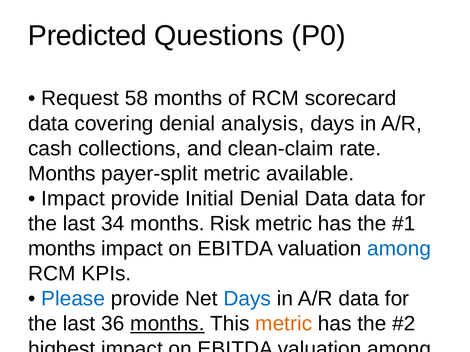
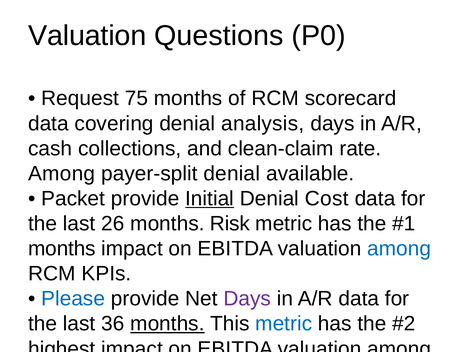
Predicted: Predicted -> Valuation (87, 36)
58: 58 -> 75 (136, 99)
Months: Months -> Among (62, 174)
payer-split metric: metric -> denial (232, 174)
Impact: Impact -> Packet (73, 199)
Initial underline: none -> present (210, 199)
Denial Data: Data -> Cost (327, 199)
34: 34 -> 26 (113, 224)
Days colour: blue -> purple (247, 299)
metric colour: orange -> blue (284, 324)
